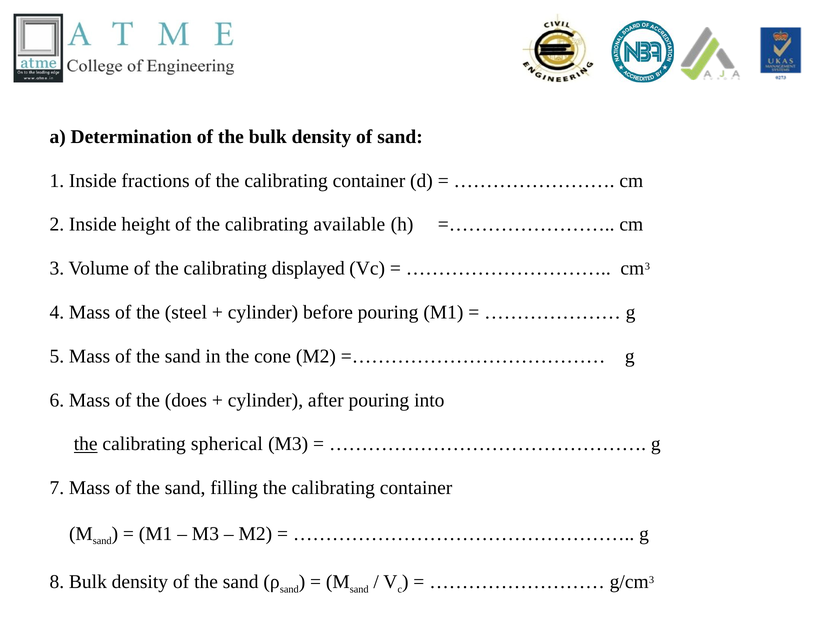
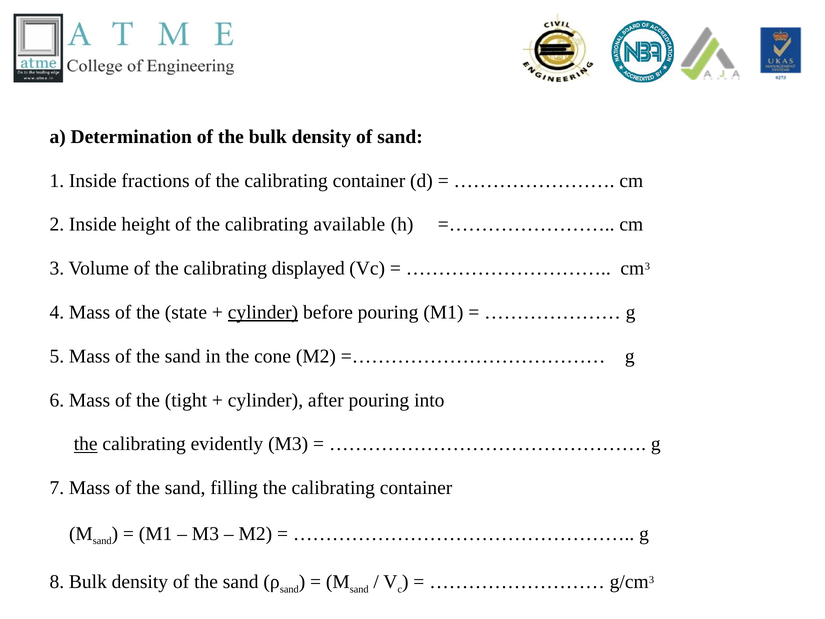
steel: steel -> state (186, 312)
cylinder underline: none -> present (263, 312)
does: does -> tight (186, 400)
spherical: spherical -> evidently (227, 444)
